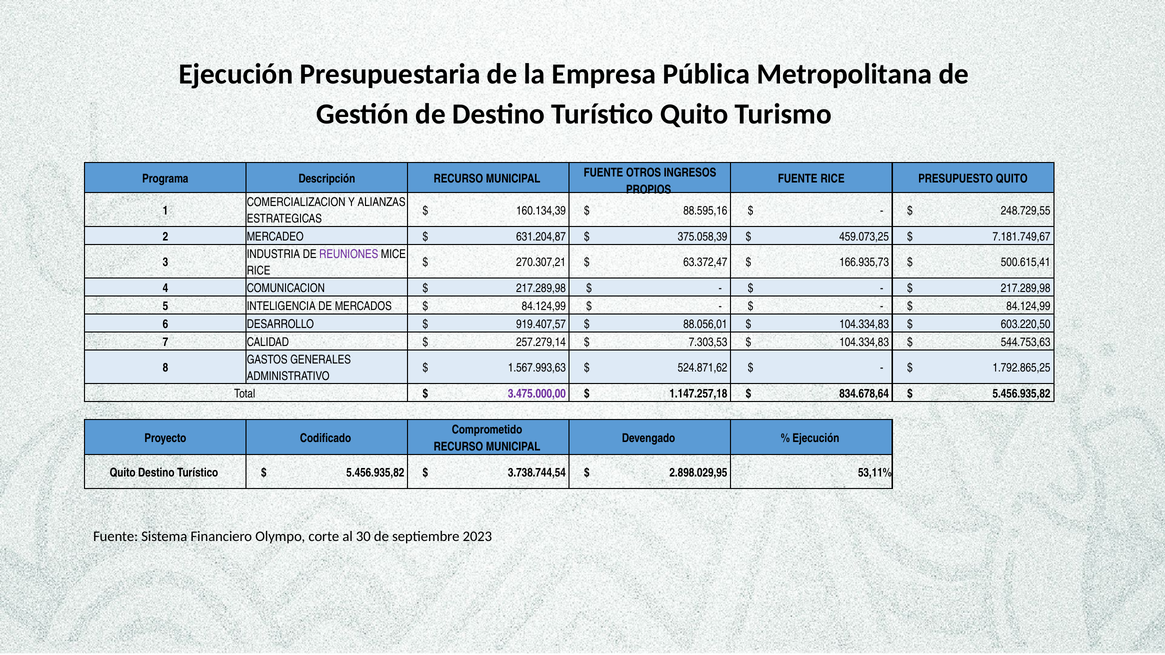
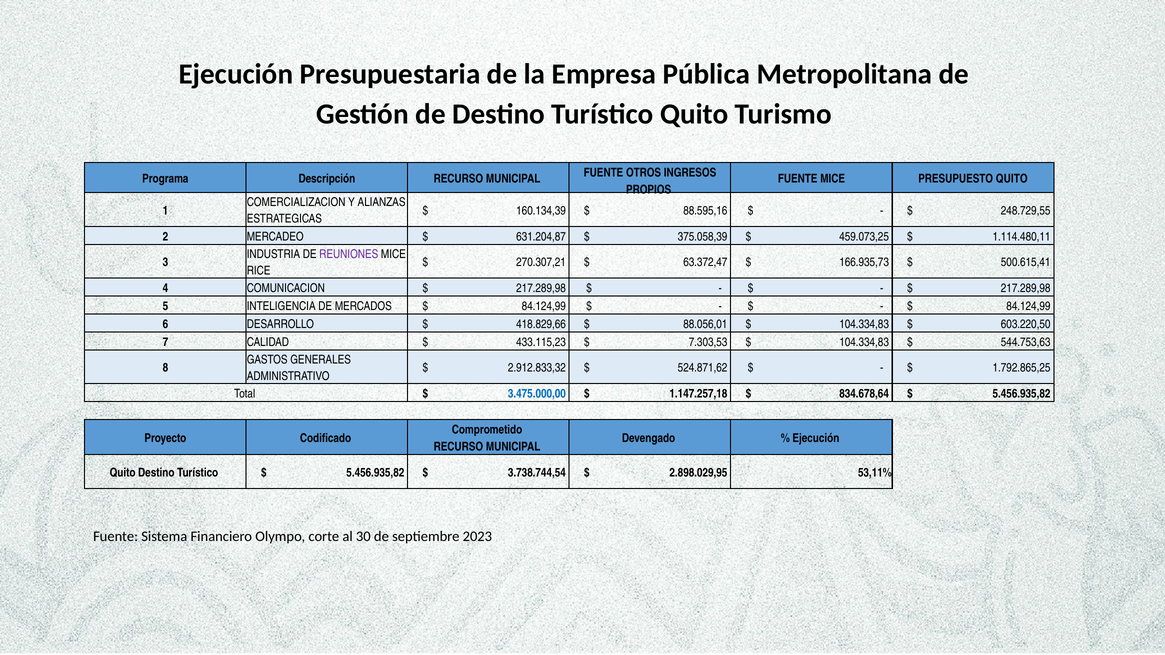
FUENTE RICE: RICE -> MICE (833, 179)
7.181.749,67: 7.181.749,67 -> 1.114.480,11 (1022, 237)
919.407,57: 919.407,57 -> 418.829,66 (541, 324)
257.279,14: 257.279,14 -> 433.115,23 (541, 342)
1.567.993,63: 1.567.993,63 -> 2.912.833,32 (537, 368)
3.475.000,00 colour: purple -> blue (537, 394)
